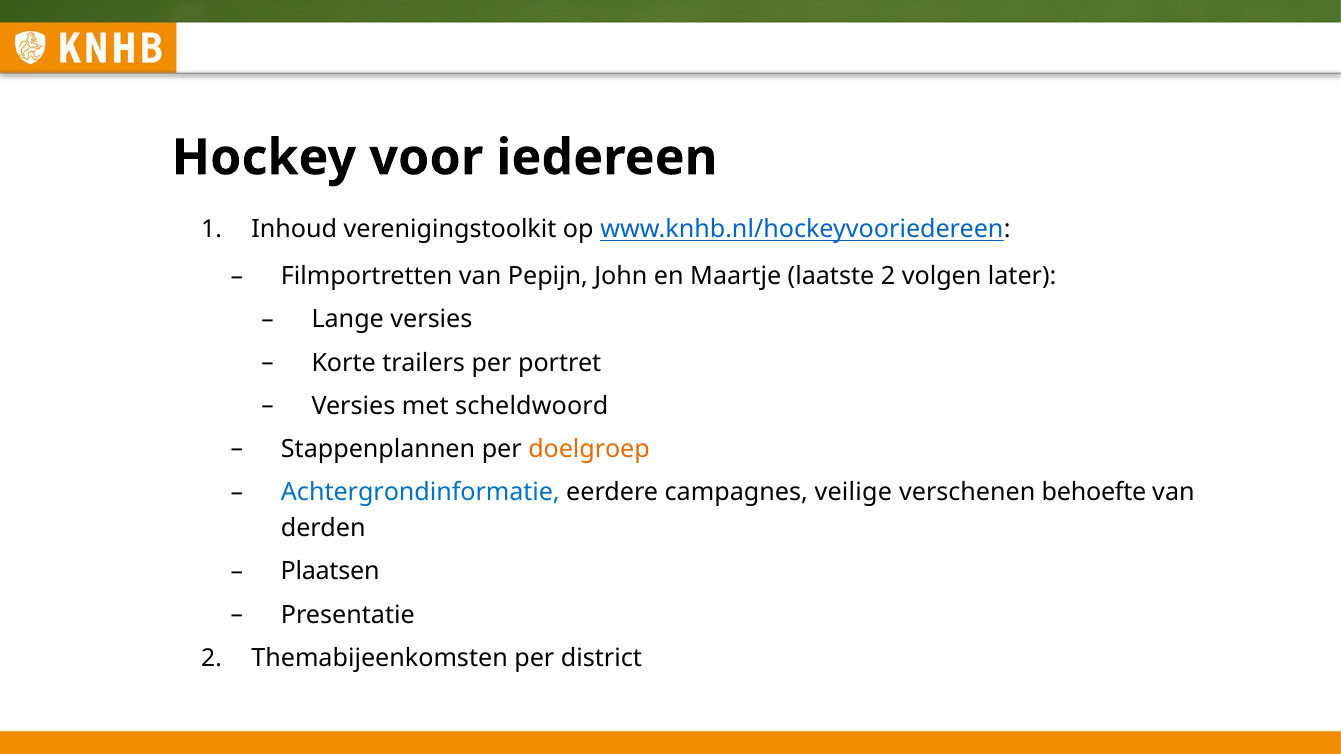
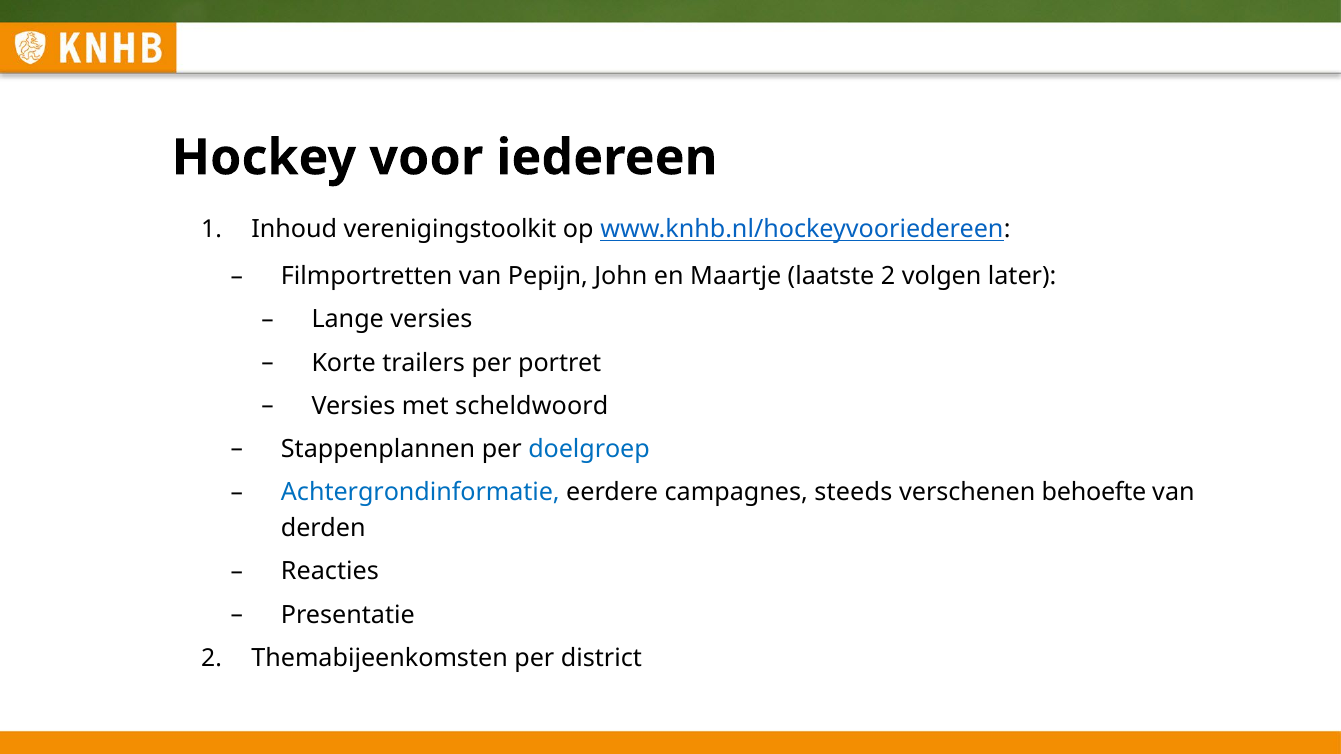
doelgroep colour: orange -> blue (589, 449)
veilige: veilige -> steeds (853, 492)
Plaatsen: Plaatsen -> Reacties (330, 572)
